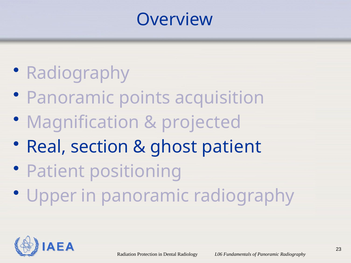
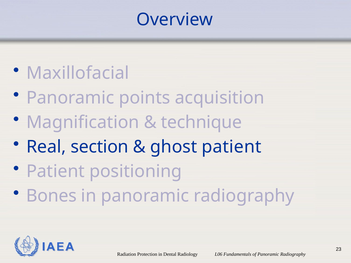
Radiography: Radiography -> Maxillofacial (78, 73)
projected: projected -> technique (201, 122)
Upper: Upper -> Bones (51, 196)
